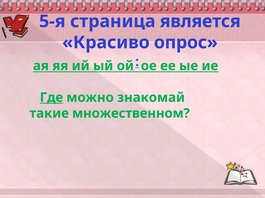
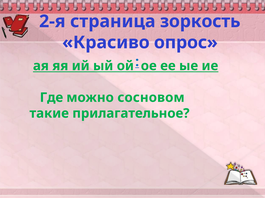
5-я: 5-я -> 2-я (52, 21)
является: является -> зоркость (200, 21)
Где underline: present -> none (51, 98)
знакомай: знакомай -> сосновом (151, 98)
множественном: множественном -> прилагательное (131, 114)
